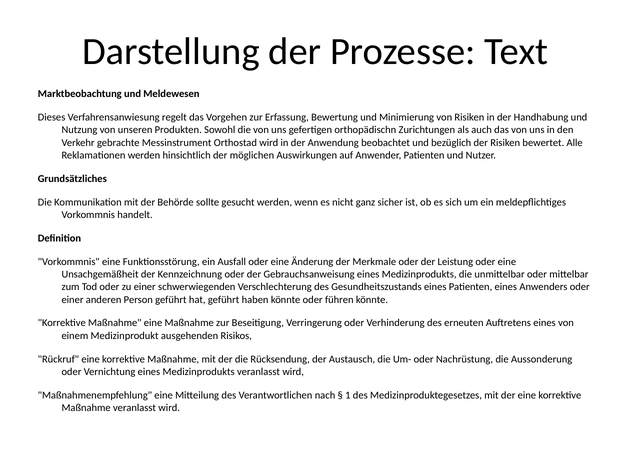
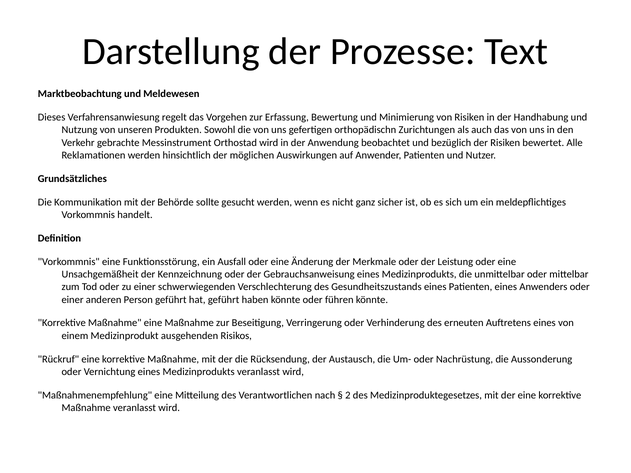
1: 1 -> 2 (348, 395)
